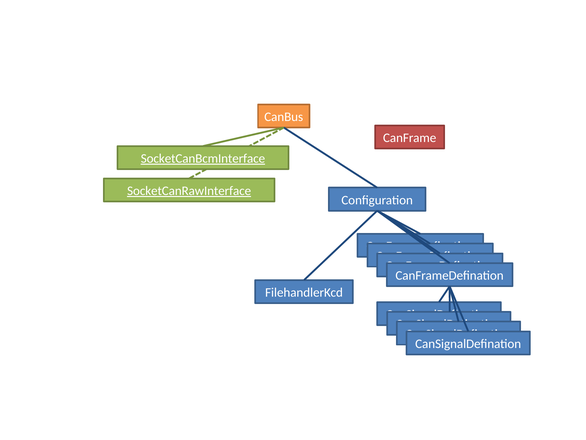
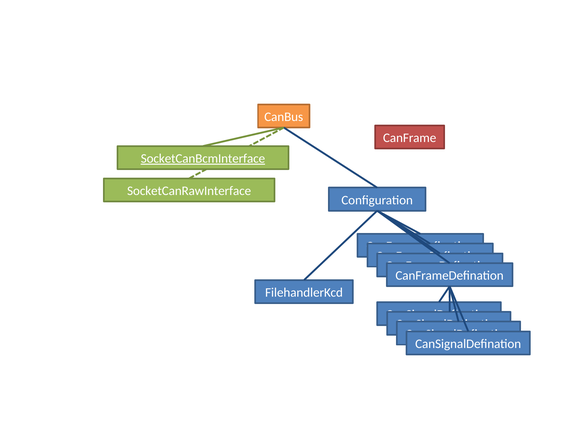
SocketCanRawInterface underline: present -> none (189, 191)
